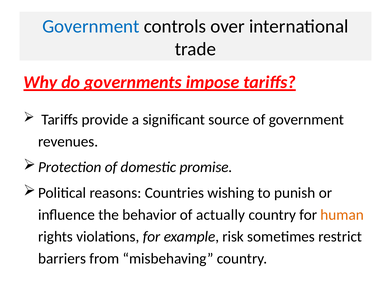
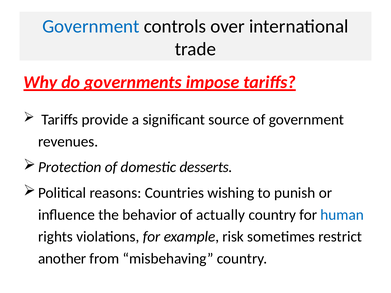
promise: promise -> desserts (206, 167)
human colour: orange -> blue (342, 215)
barriers: barriers -> another (62, 259)
